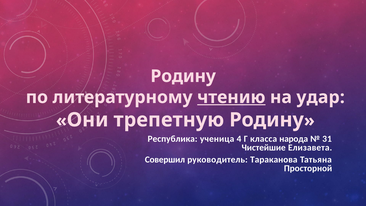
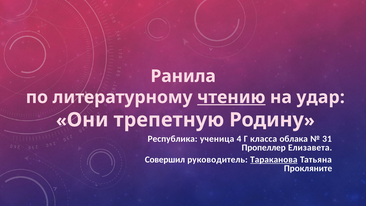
Родину: Родину -> Ранила (183, 76)
народа: народа -> облака (294, 139)
Чистейшие: Чистейшие -> Пропеллер (264, 148)
Тараканова underline: none -> present (274, 159)
Просторной: Просторной -> Прокляните (308, 168)
